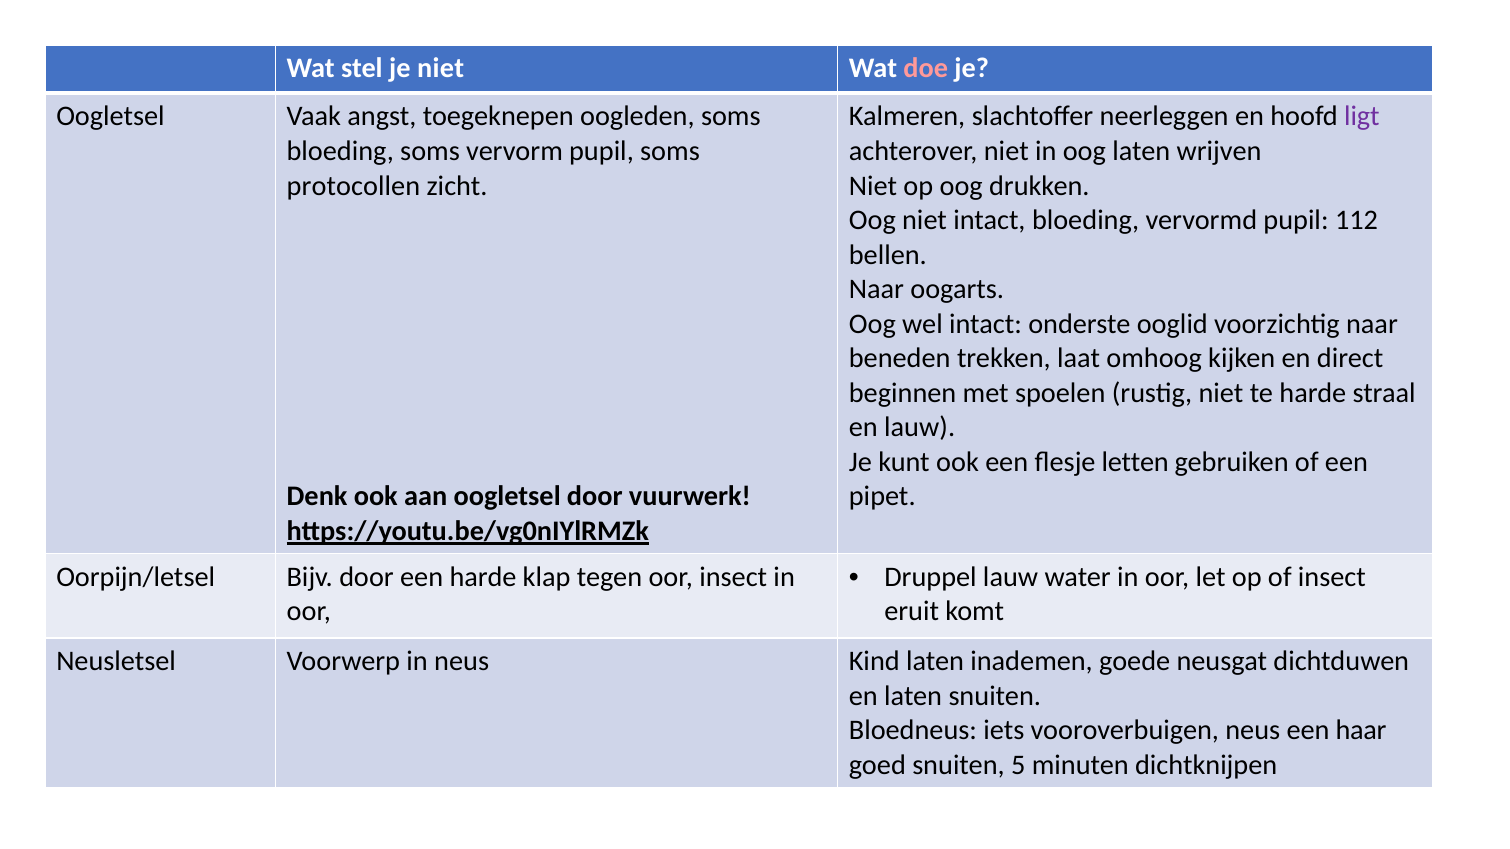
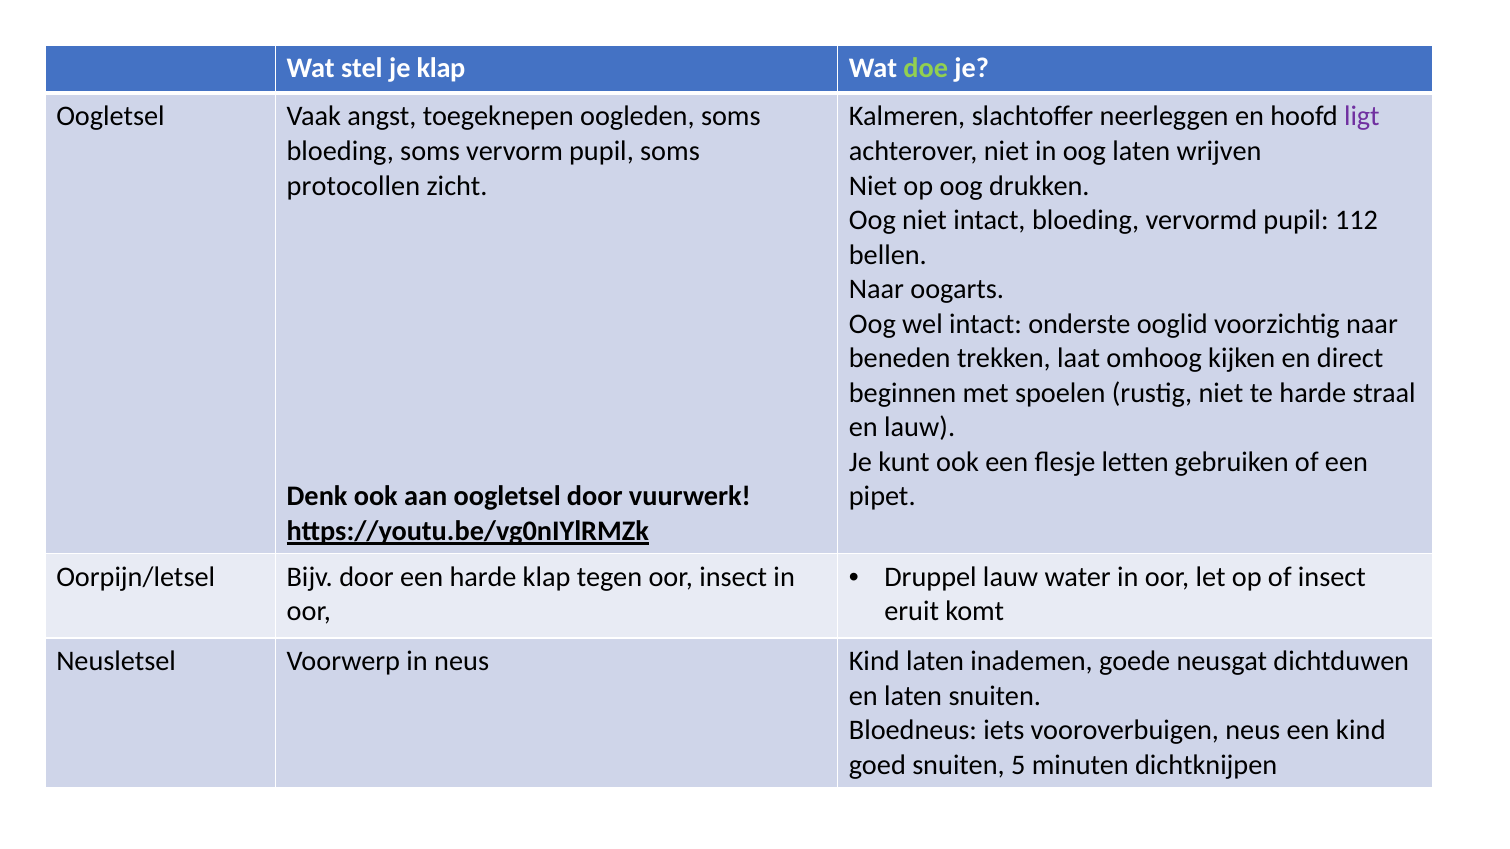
je niet: niet -> klap (441, 69)
doe colour: pink -> light green (926, 69)
een haar: haar -> kind (1361, 731)
